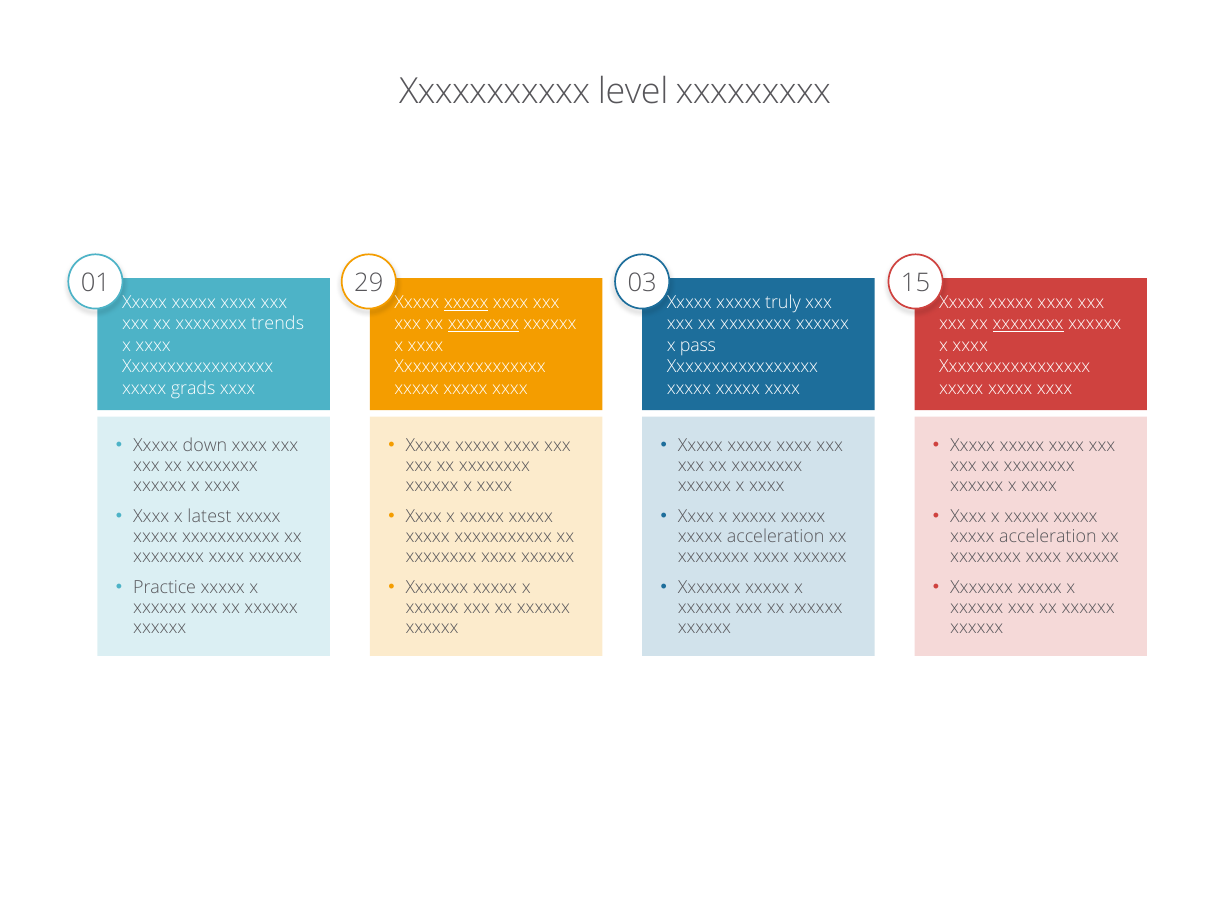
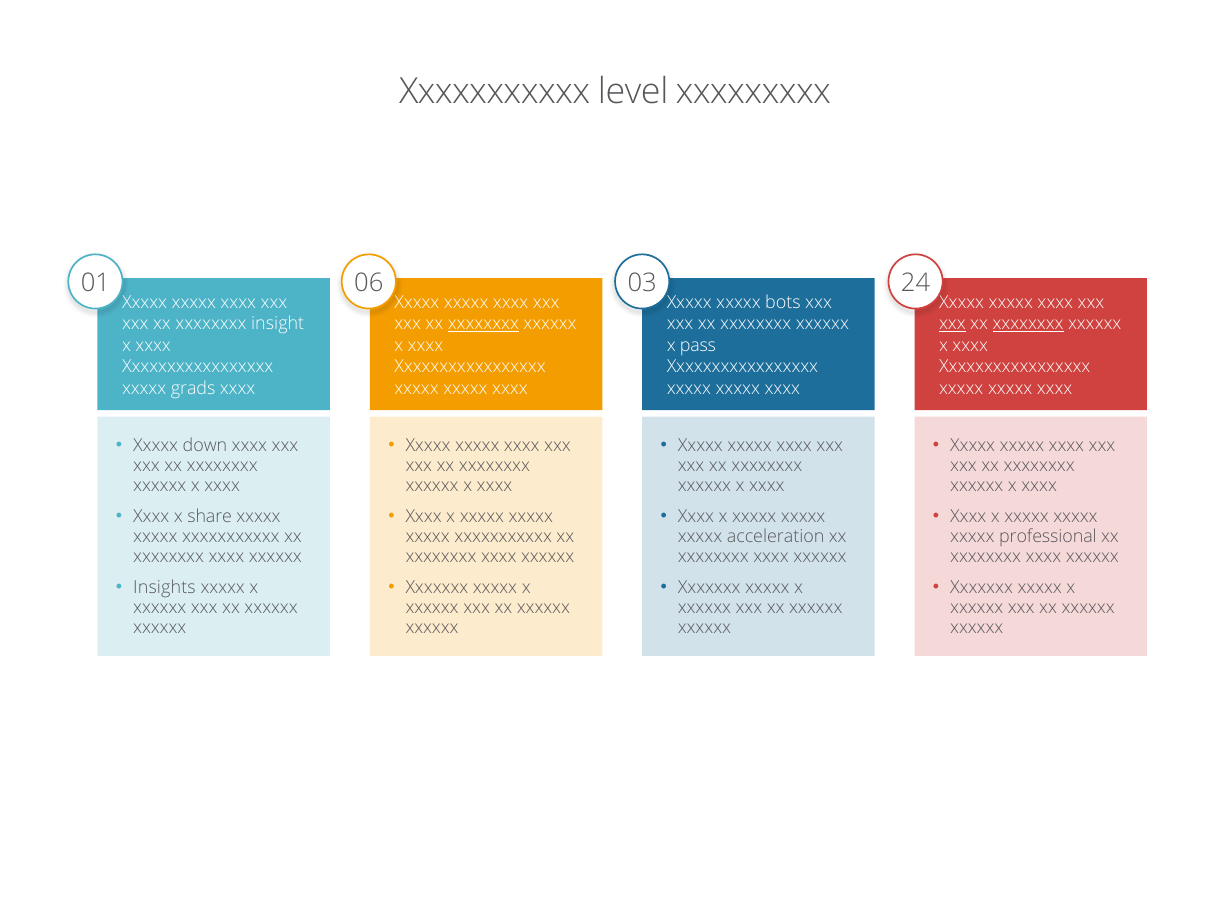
29: 29 -> 06 (369, 283)
15: 15 -> 24 (916, 283)
xxxxx underline: present -> none (466, 302)
truly: truly -> bots (783, 302)
trends: trends -> insight (278, 324)
xxx underline: none -> present (952, 324)
latest: latest -> share (210, 516)
acceleration: acceleration -> professional (1048, 536)
Practice: Practice -> Insights (164, 587)
